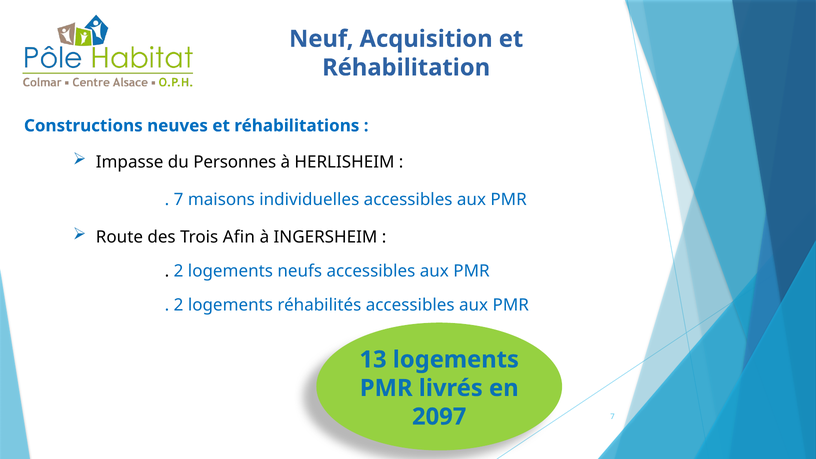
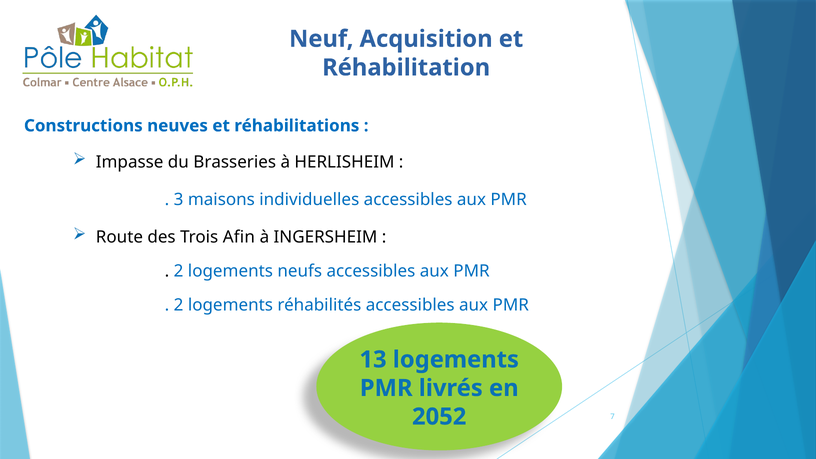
Personnes: Personnes -> Brasseries (235, 162)
7: 7 -> 3 (179, 200)
2097: 2097 -> 2052 (439, 417)
